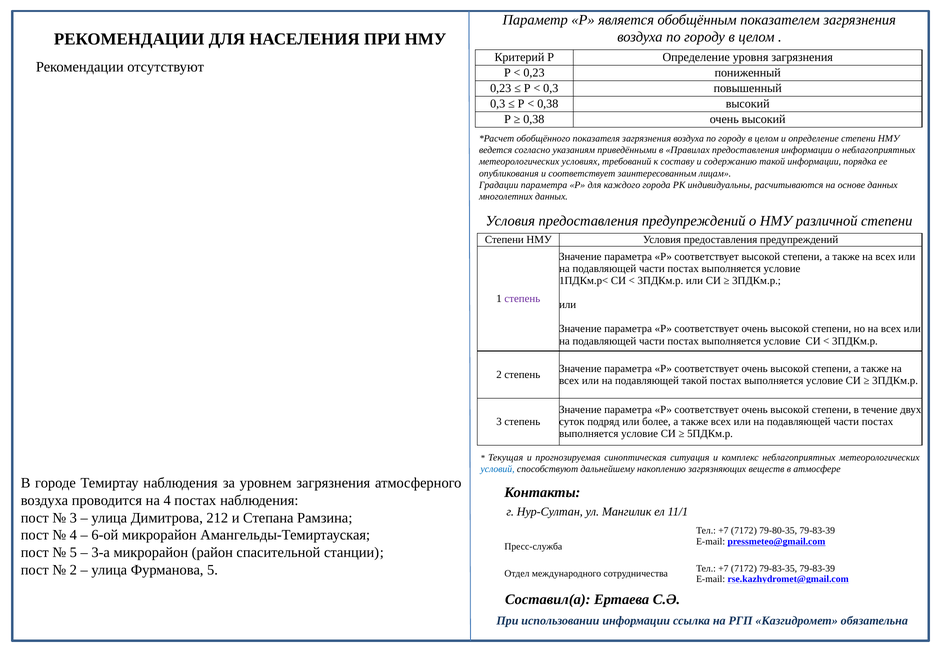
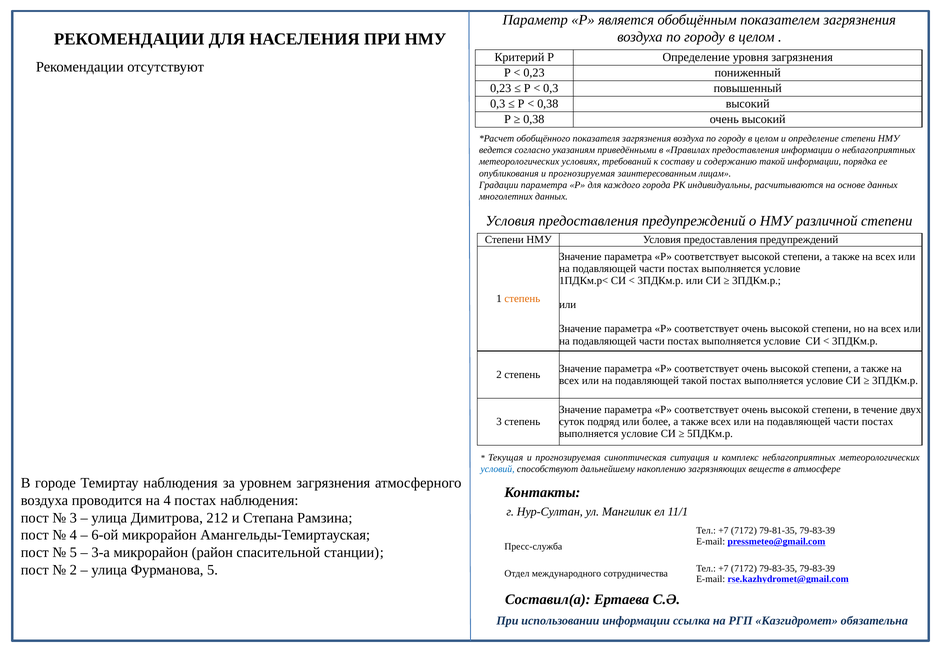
опубликования и соответствует: соответствует -> прогнозируемая (582, 173)
степень colour: purple -> orange (522, 299)
79-80-35: 79-80-35 -> 79-81-35 (778, 530)
